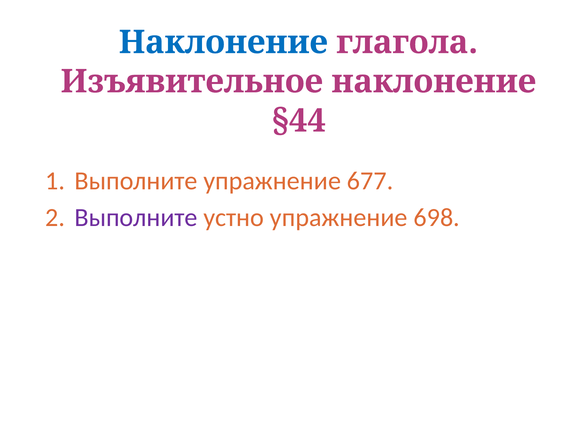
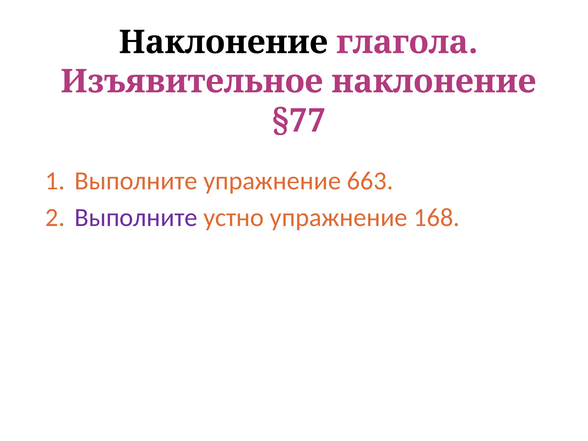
Наклонение colour: blue -> black (223, 42)
§44: §44 -> §77 (299, 121)
677: 677 -> 663 (370, 181)
698: 698 -> 168 (437, 217)
